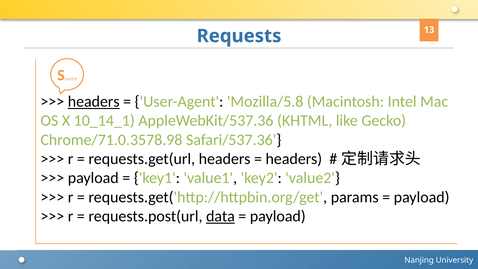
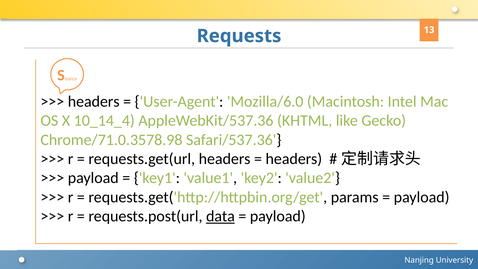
headers underline: present -> none (94, 101)
Mozilla/5.8: Mozilla/5.8 -> Mozilla/6.0 (265, 101)
10_14_1: 10_14_1 -> 10_14_4 (104, 121)
